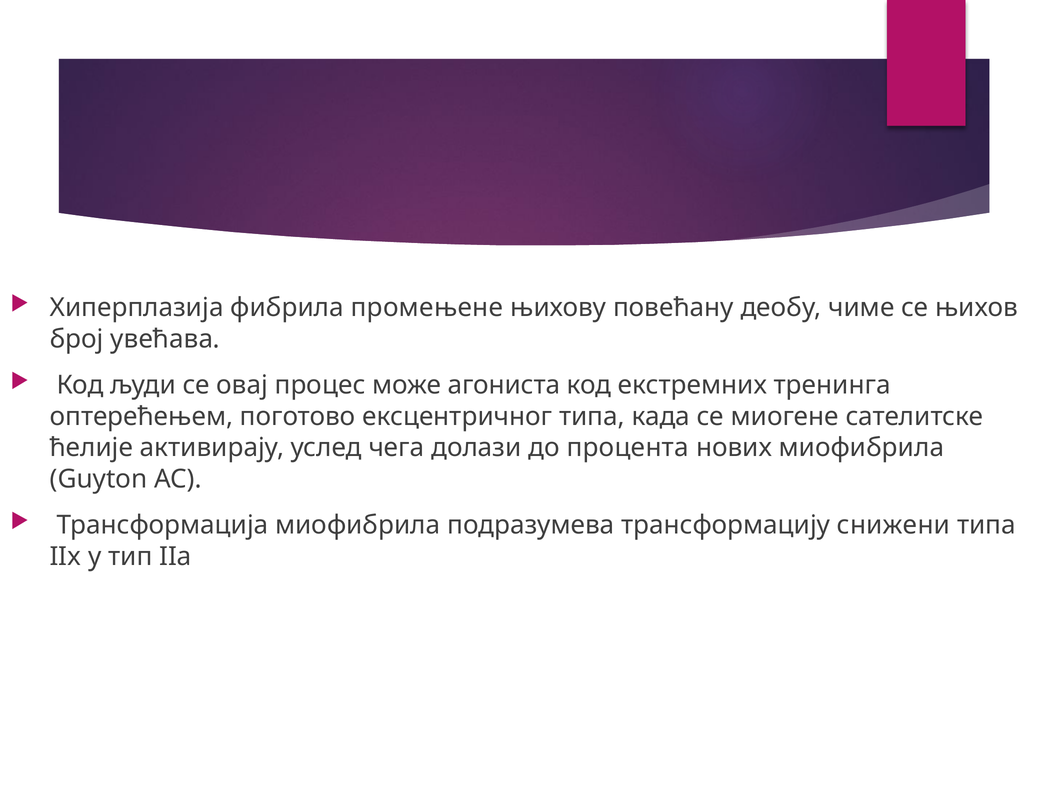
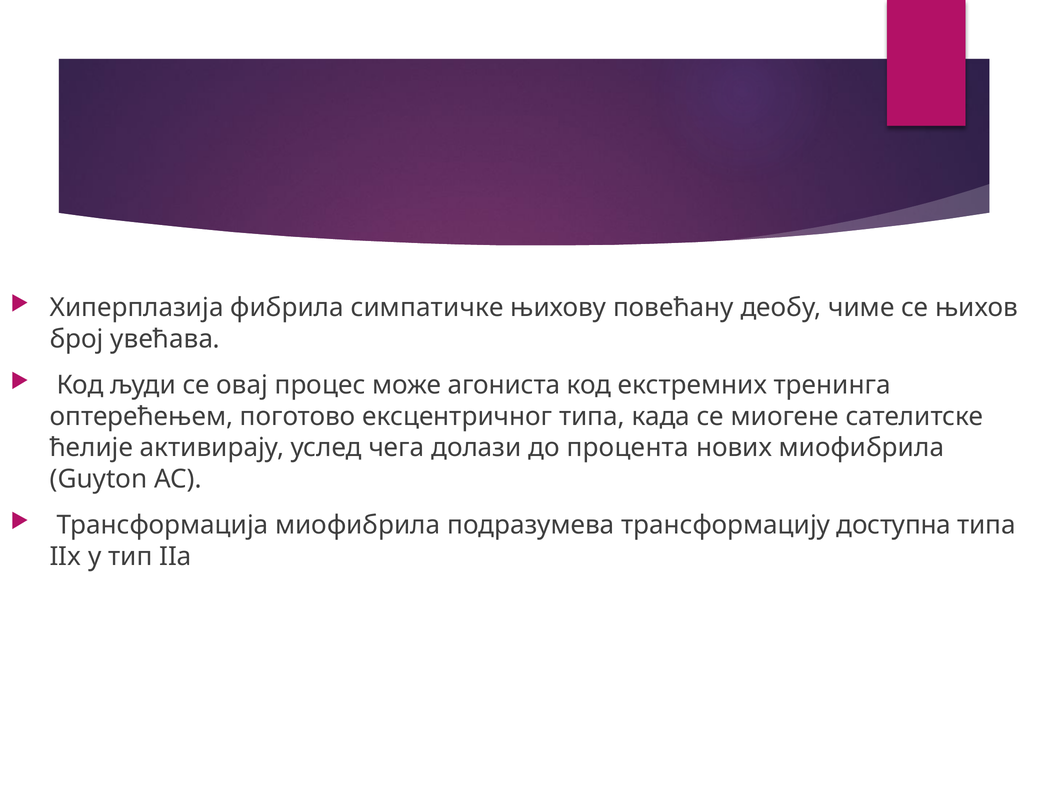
промењене: промењене -> симпатичке (427, 308)
снижени: снижени -> доступна (894, 525)
